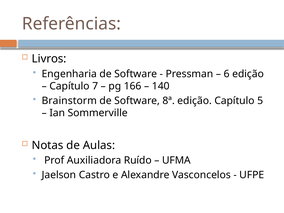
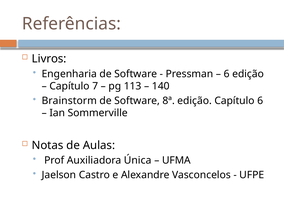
166: 166 -> 113 (133, 86)
Capítulo 5: 5 -> 6 (260, 101)
Ruído: Ruído -> Única (138, 160)
